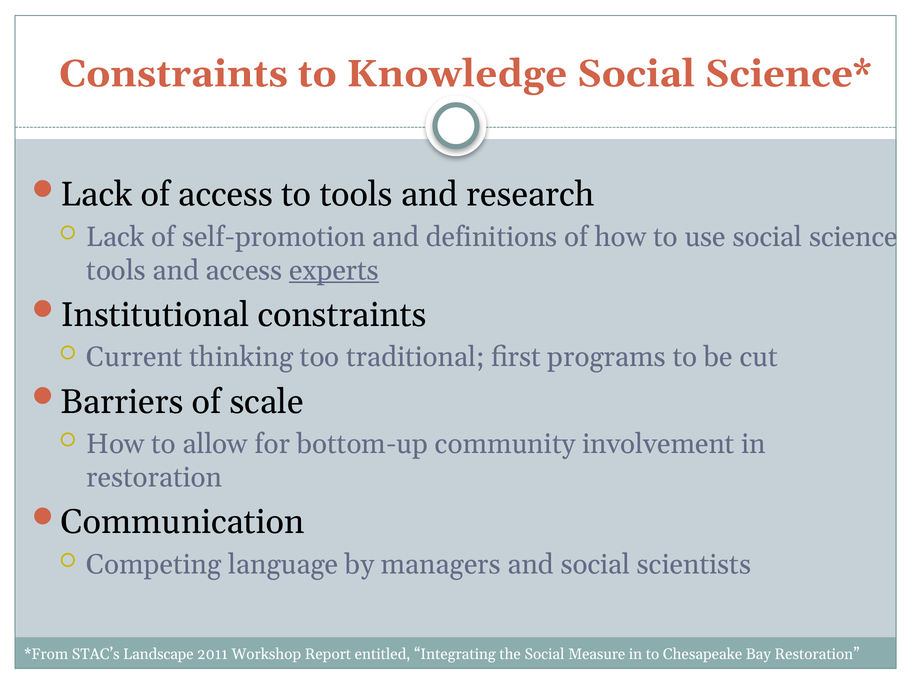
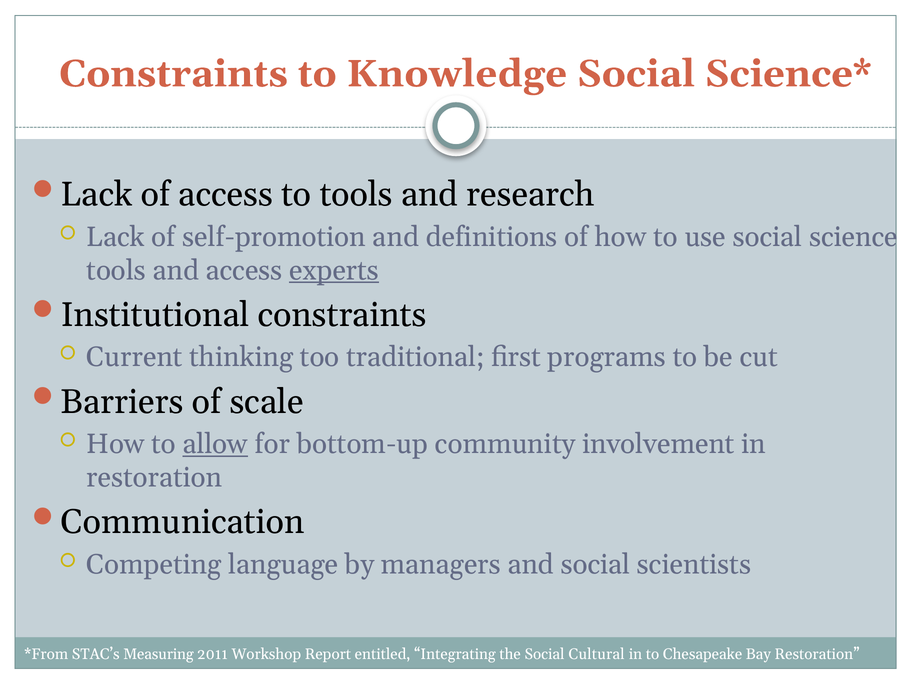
allow underline: none -> present (215, 444)
Landscape: Landscape -> Measuring (158, 654)
Measure: Measure -> Cultural (597, 654)
